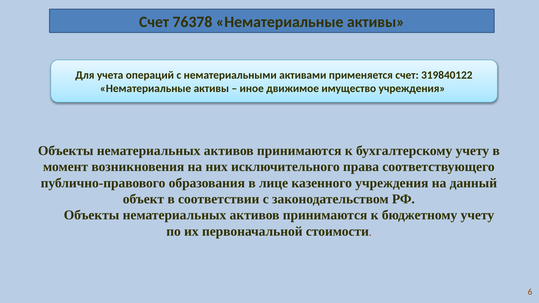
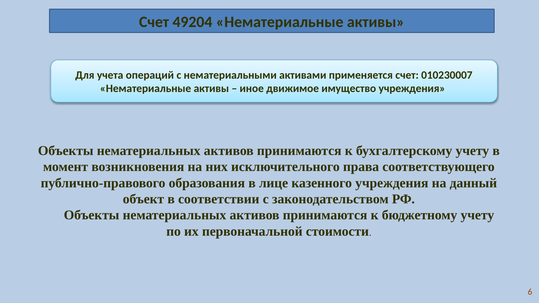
76378: 76378 -> 49204 (192, 22)
319840122: 319840122 -> 010230007 (447, 75)
